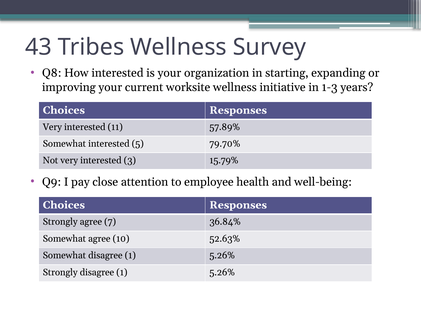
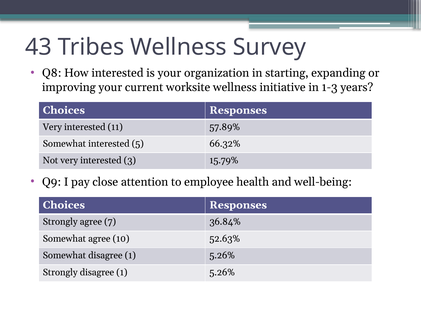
79.70%: 79.70% -> 66.32% (225, 144)
